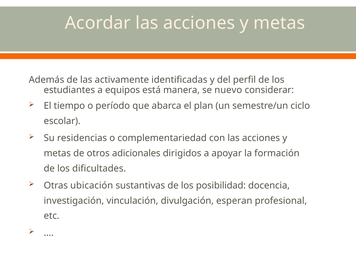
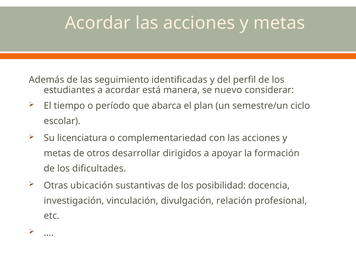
activamente: activamente -> seguimiento (122, 80)
a equipos: equipos -> acordar (122, 90)
residencias: residencias -> licenciatura (82, 138)
adicionales: adicionales -> desarrollar (136, 153)
esperan: esperan -> relación (234, 201)
